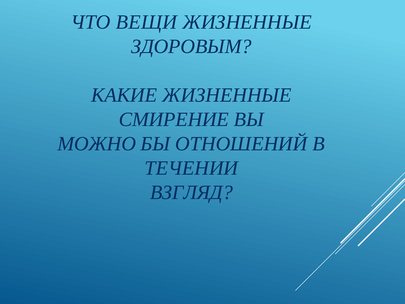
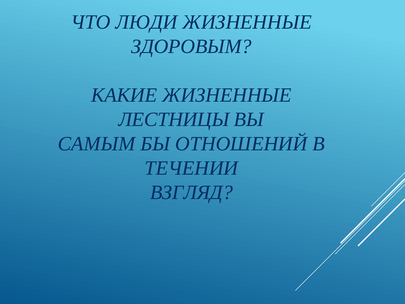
ВЕЩИ: ВЕЩИ -> ЛЮДИ (147, 22)
СМИРЕНИЕ: СМИРЕНИЕ -> ЛЕСТНИЦЫ (174, 119)
МОЖНО: МОЖНО -> САМЫМ (97, 144)
